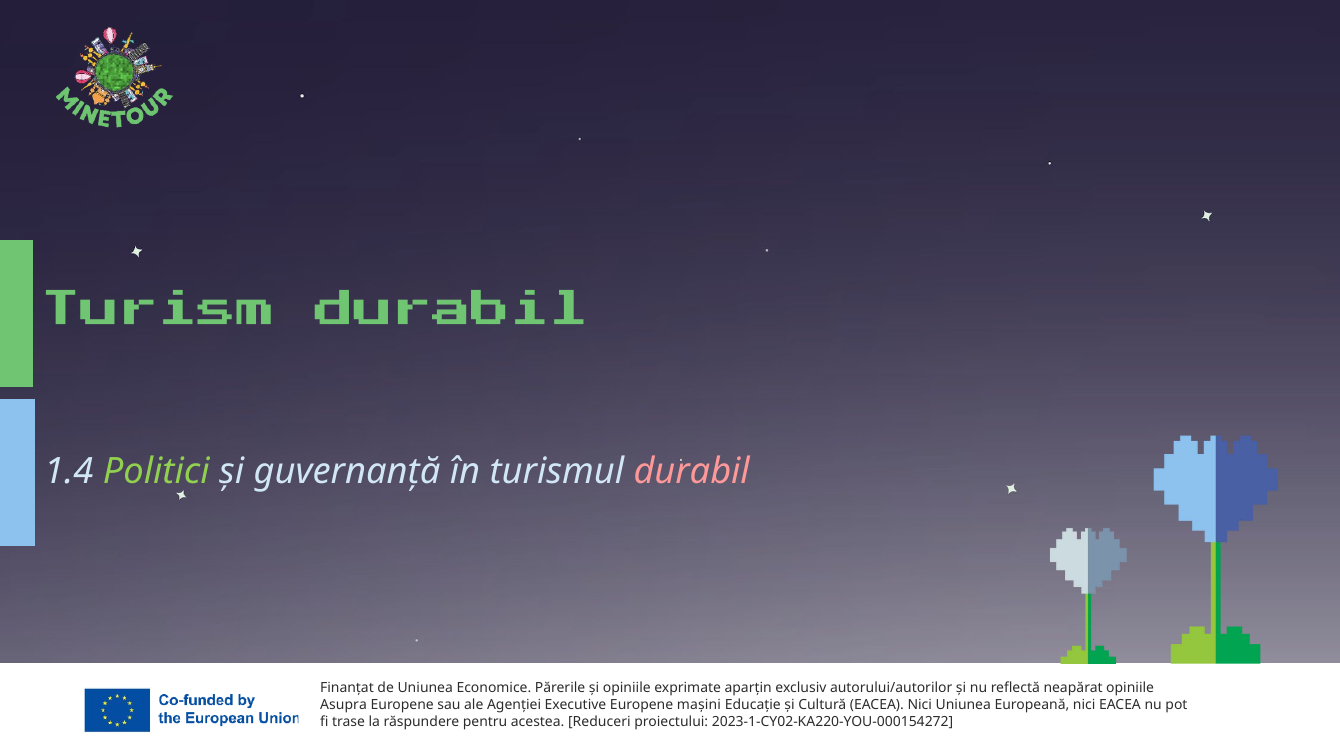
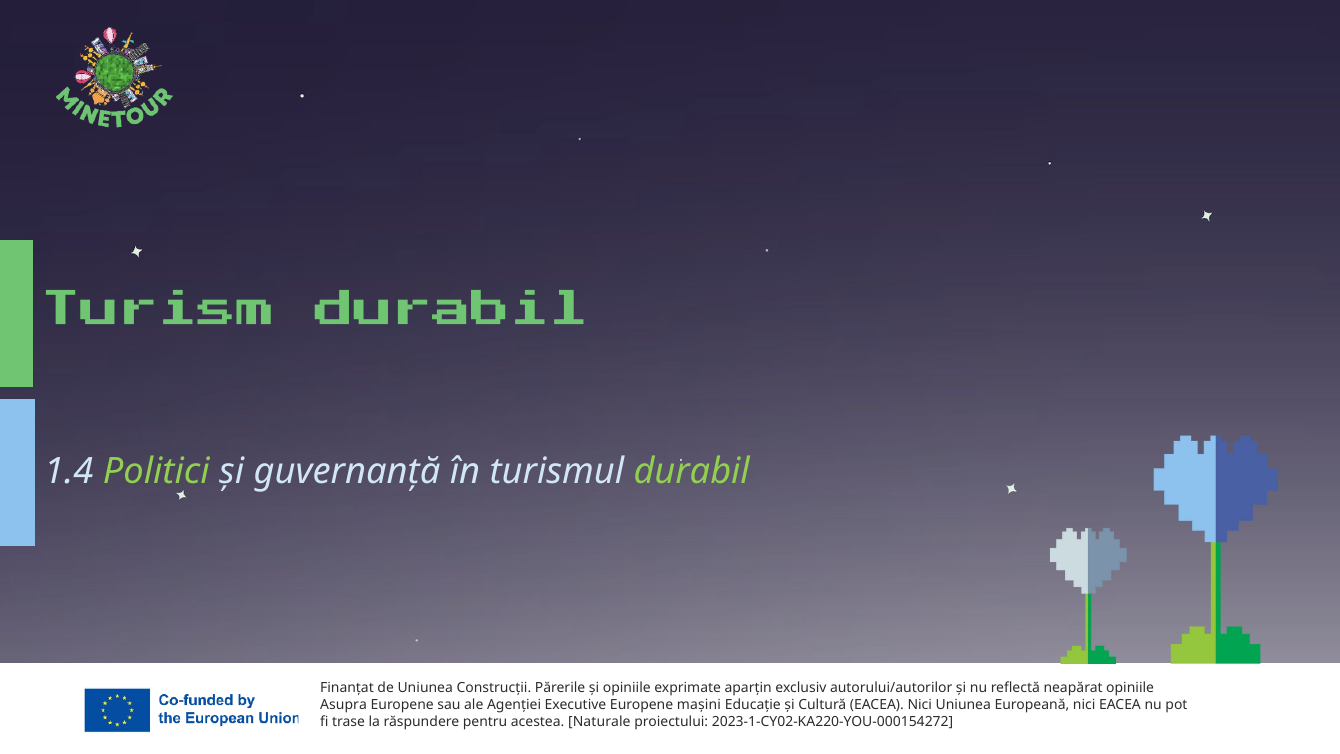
durabil colour: pink -> light green (692, 472)
Economice: Economice -> Construcții (494, 688)
Reduceri: Reduceri -> Naturale (599, 722)
